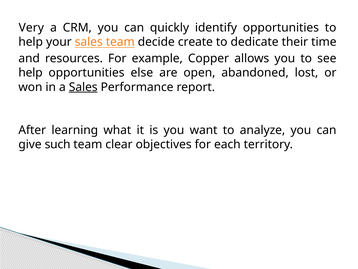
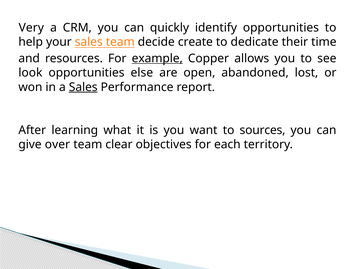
example underline: none -> present (157, 58)
help: help -> look (30, 73)
analyze: analyze -> sources (263, 130)
such: such -> over (57, 144)
